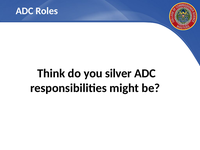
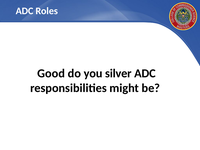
Think: Think -> Good (51, 73)
